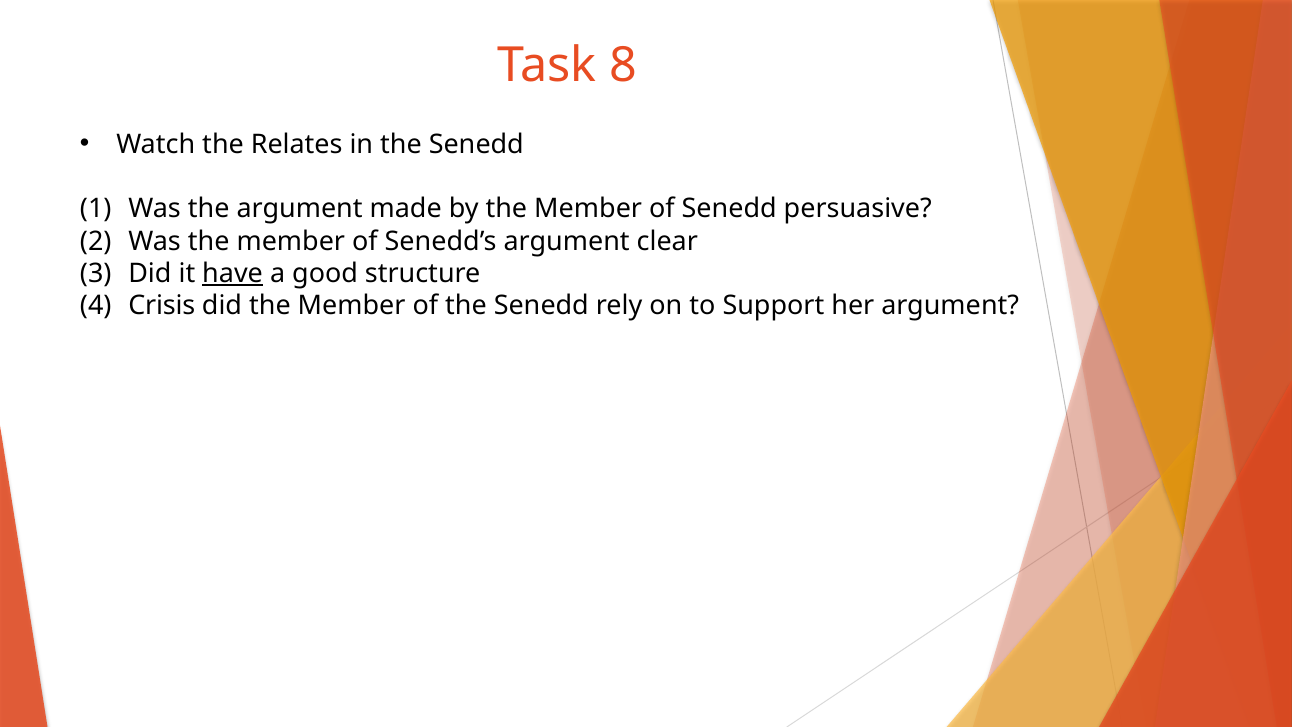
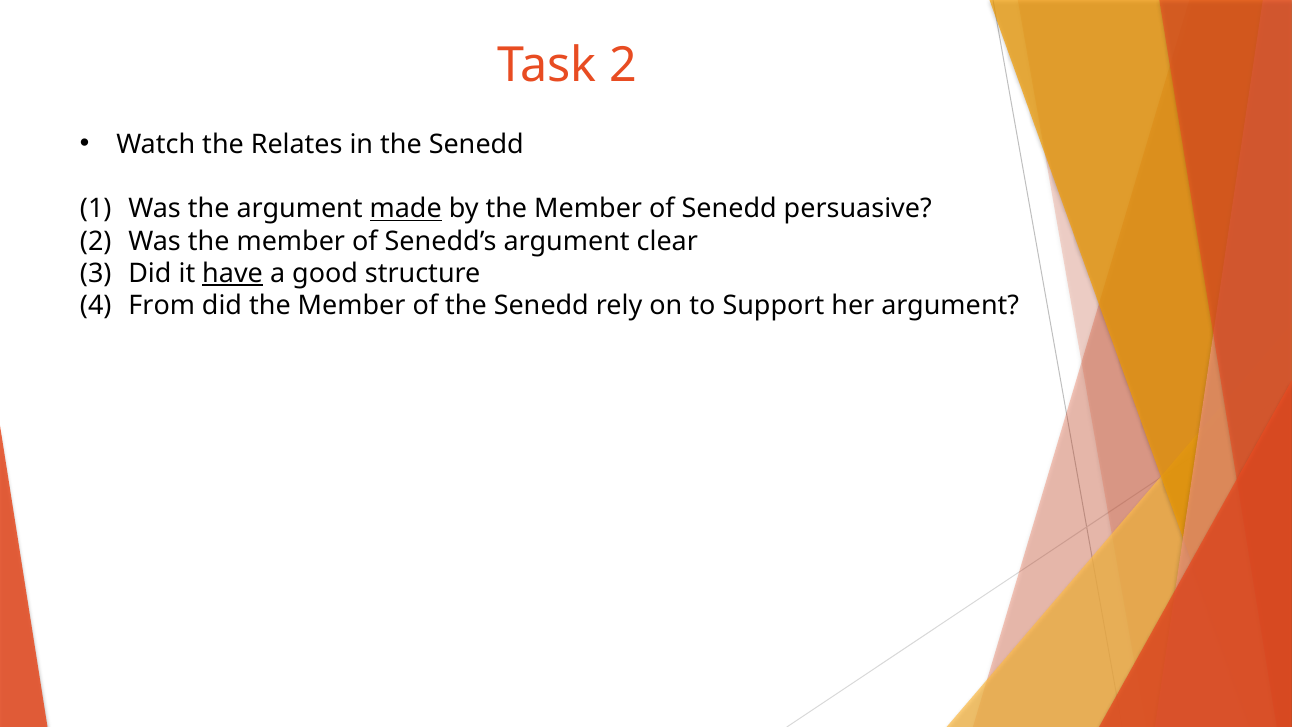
Task 8: 8 -> 2 (623, 65)
made underline: none -> present (406, 209)
Crisis: Crisis -> From (162, 306)
